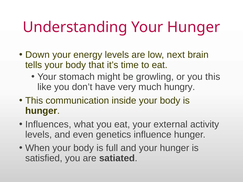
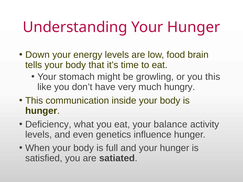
next: next -> food (176, 55)
Influences: Influences -> Deficiency (48, 124)
external: external -> balance (171, 124)
